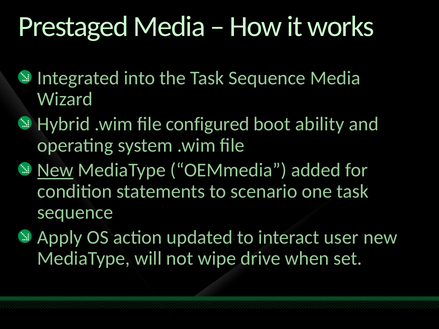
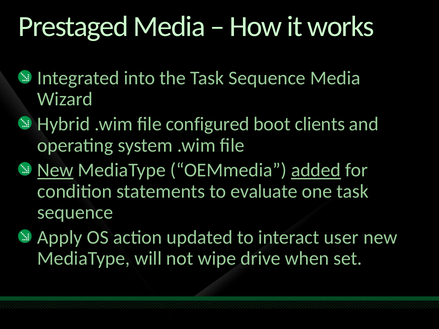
ability: ability -> clients (320, 124)
added underline: none -> present (316, 170)
scenario: scenario -> evaluate (264, 191)
